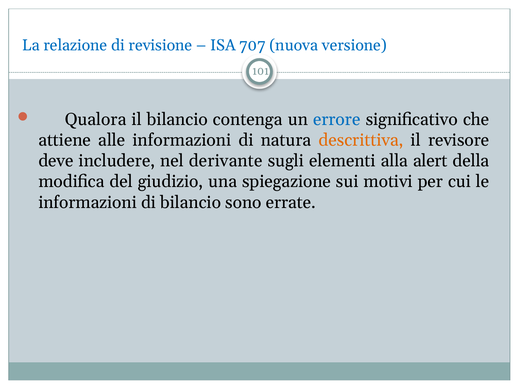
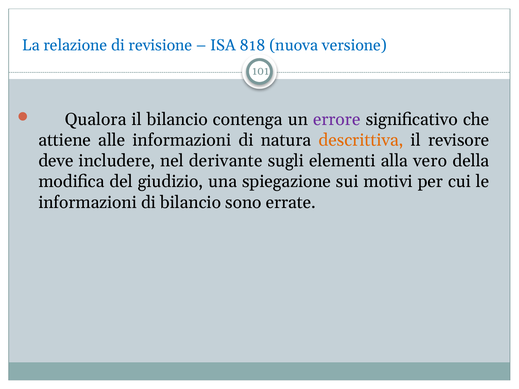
707: 707 -> 818 (253, 45)
errore colour: blue -> purple (337, 119)
alert: alert -> vero (430, 161)
